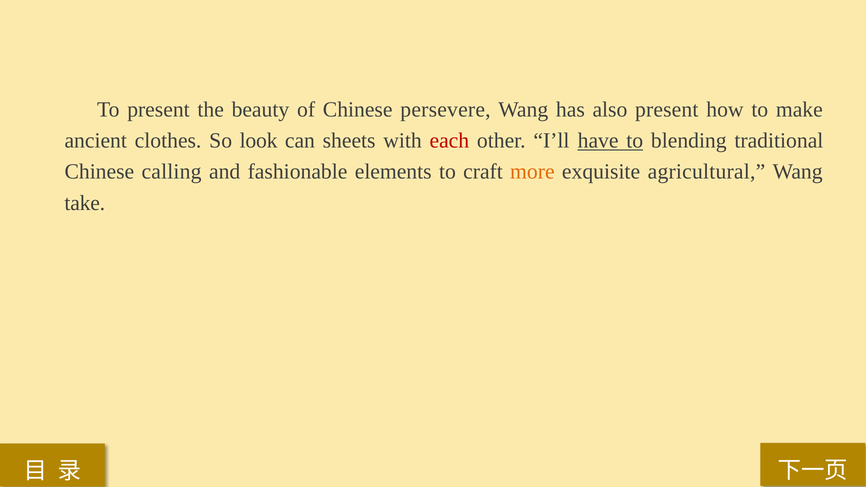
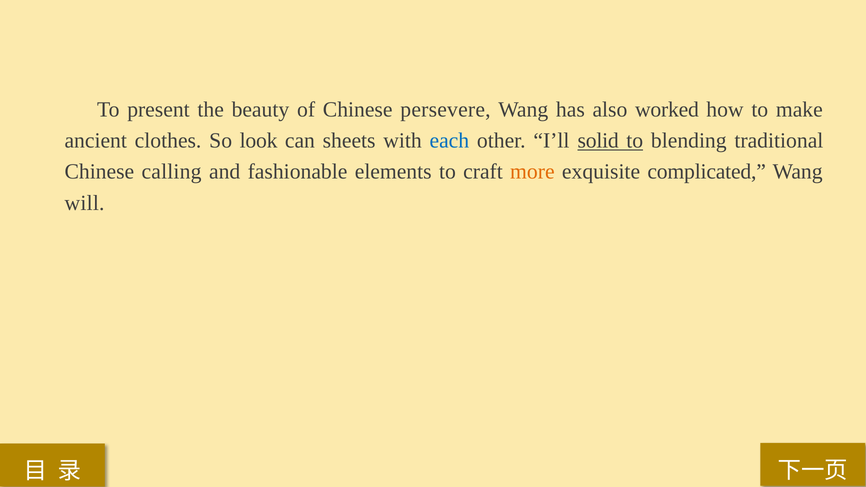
also present: present -> worked (667, 109)
each colour: red -> blue (449, 141)
have: have -> solid (598, 141)
agricultural: agricultural -> complicated (707, 172)
take: take -> will (85, 203)
